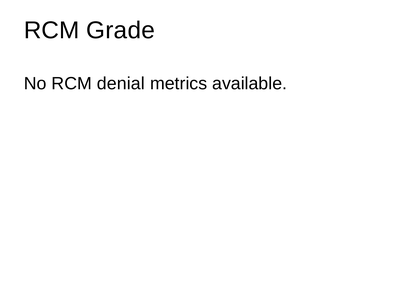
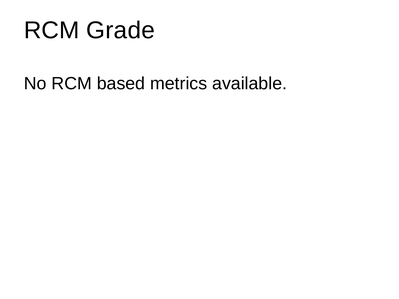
denial: denial -> based (121, 84)
